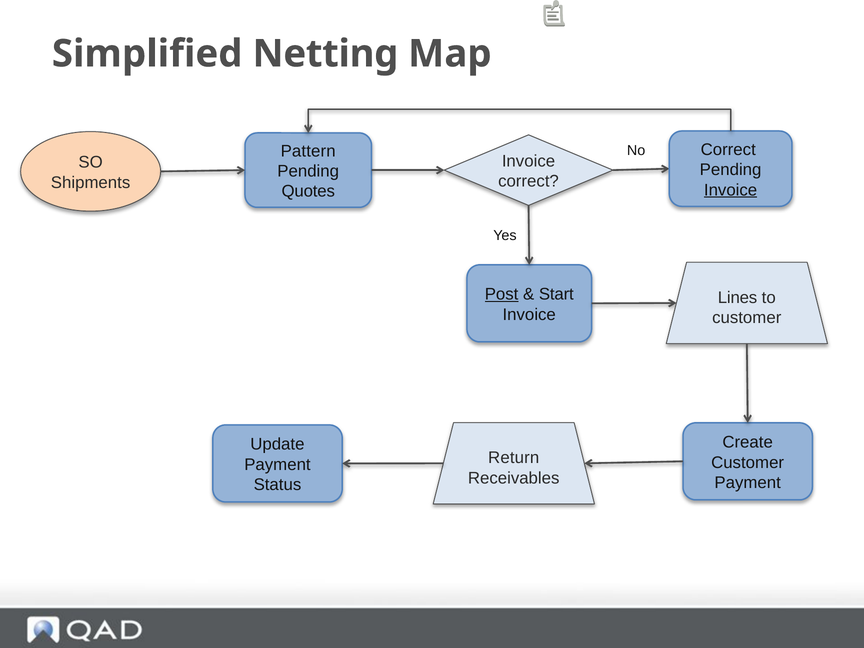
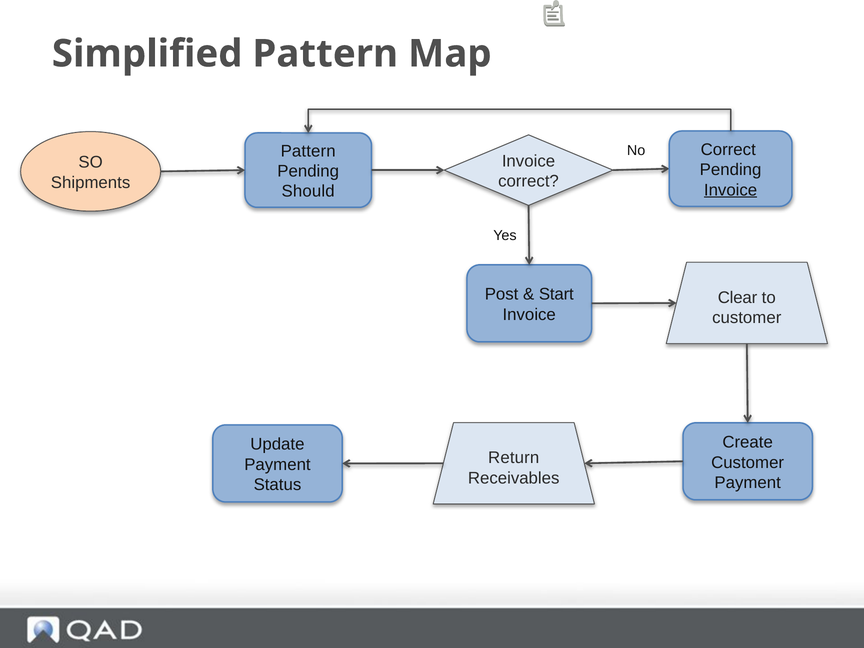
Simplified Netting: Netting -> Pattern (325, 54)
Quotes: Quotes -> Should (308, 191)
Post underline: present -> none (502, 294)
Lines: Lines -> Clear (738, 297)
